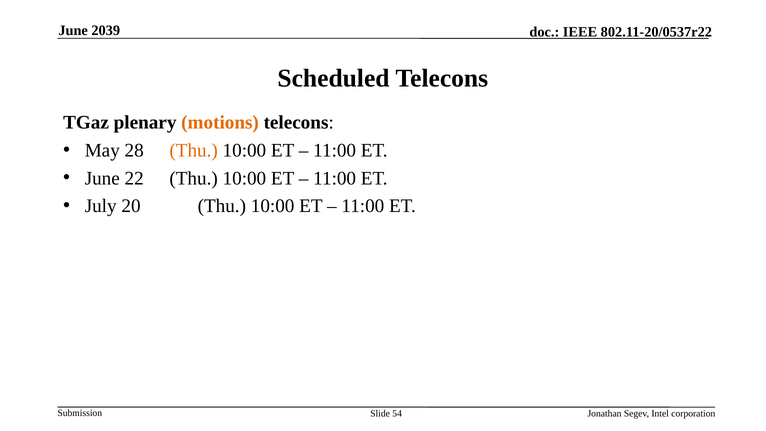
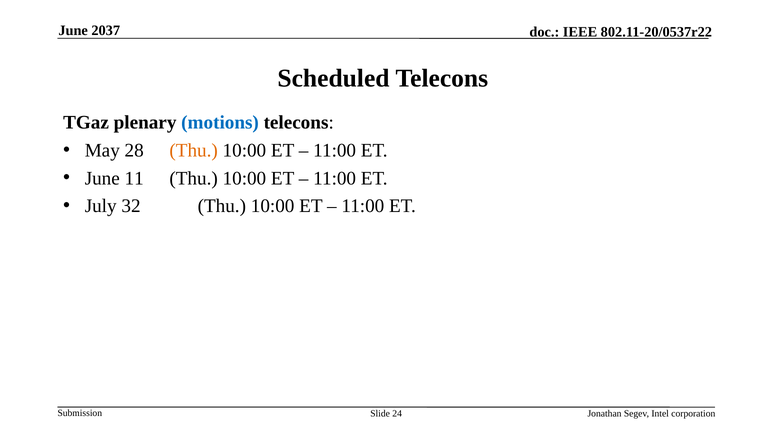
2039: 2039 -> 2037 (106, 30)
motions colour: orange -> blue (220, 123)
22: 22 -> 11 (134, 178)
20: 20 -> 32 (131, 206)
54: 54 -> 24 (397, 413)
